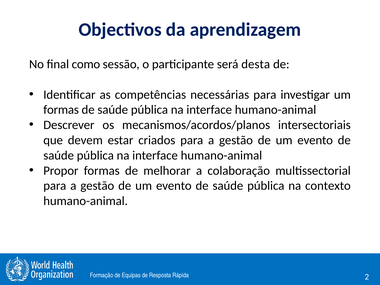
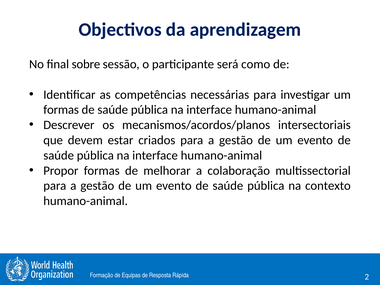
como: como -> sobre (86, 64)
desta: desta -> como (256, 64)
